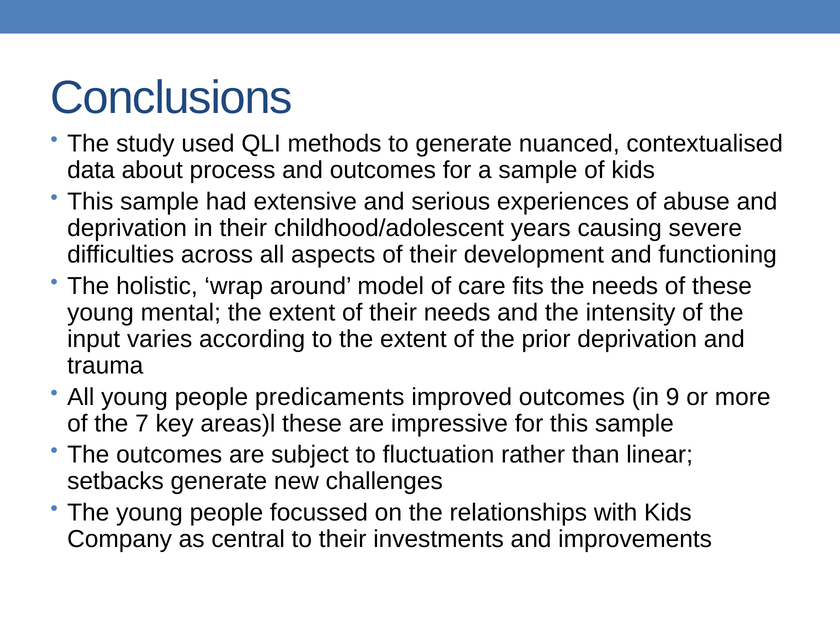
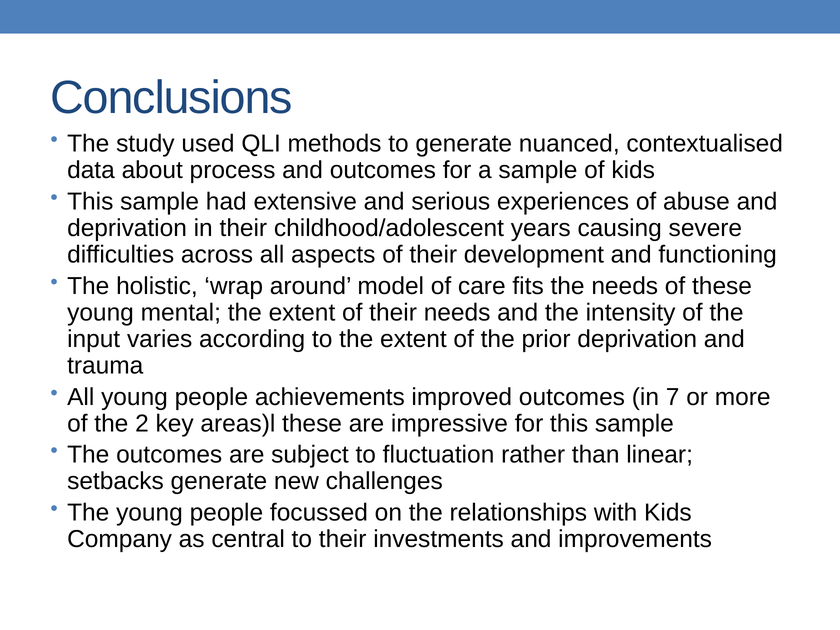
predicaments: predicaments -> achievements (330, 397)
9: 9 -> 7 (673, 397)
7: 7 -> 2 (142, 423)
